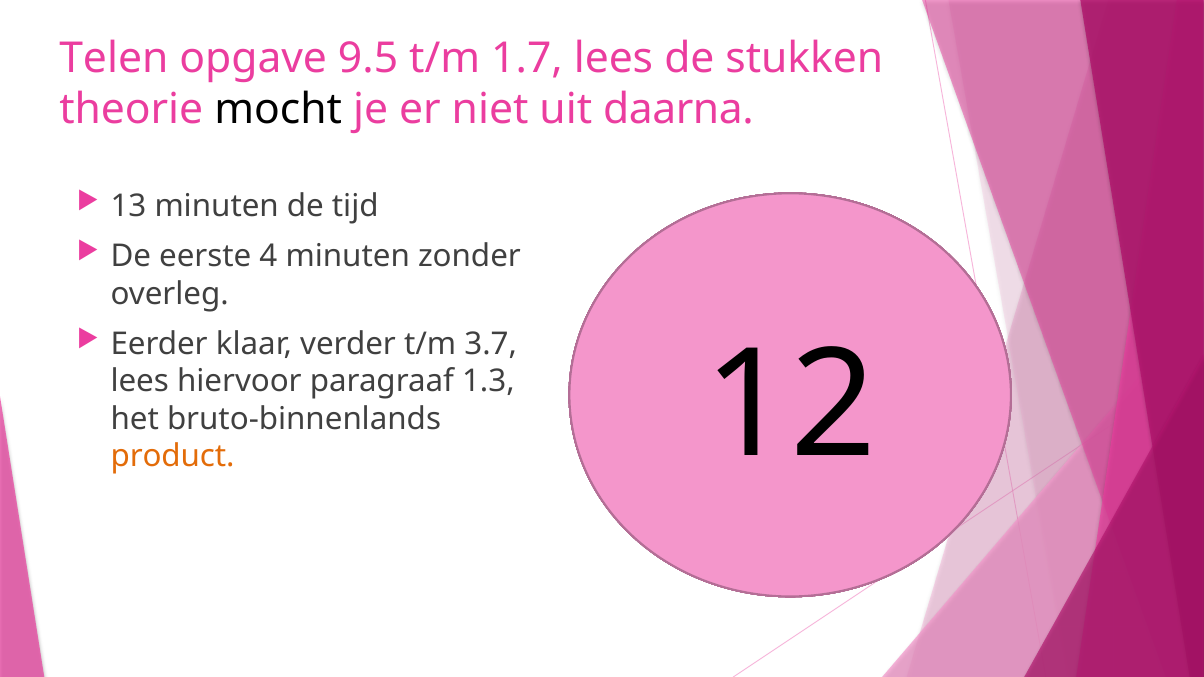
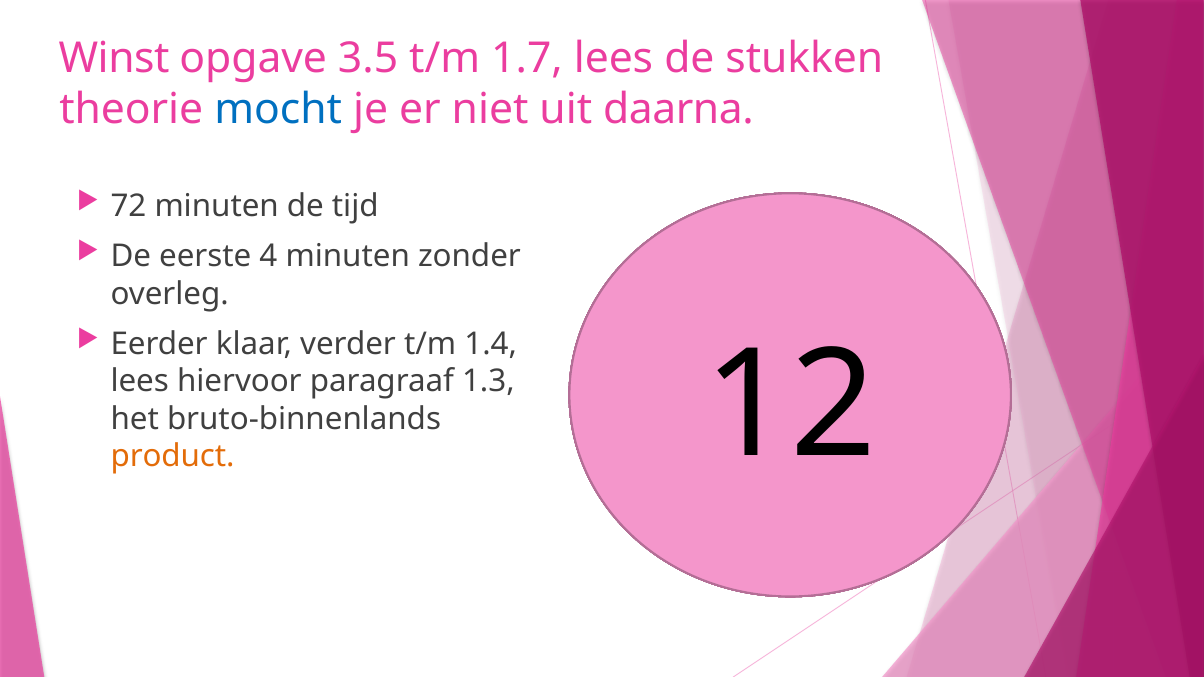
Telen: Telen -> Winst (114, 59)
9.5: 9.5 -> 3.5 (368, 59)
mocht colour: black -> blue (278, 110)
13: 13 -> 72 (129, 206)
3.7: 3.7 -> 1.4 (491, 344)
